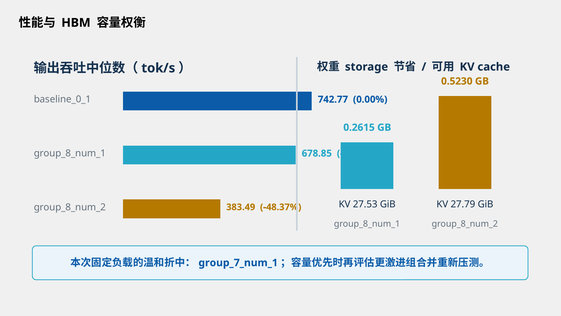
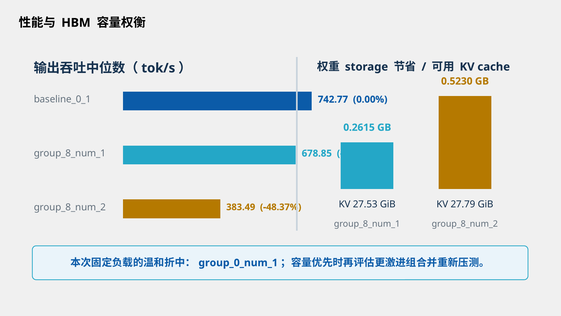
group_7_num_1: group_7_num_1 -> group_0_num_1 (238, 262)
